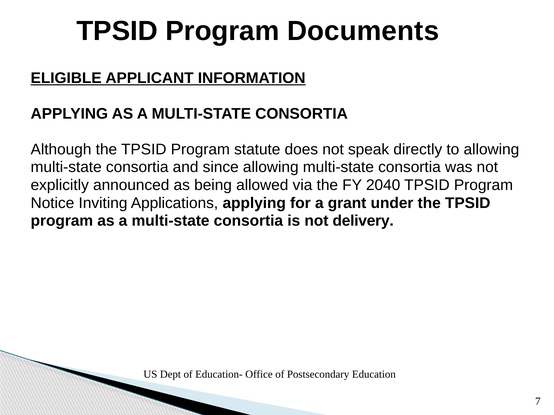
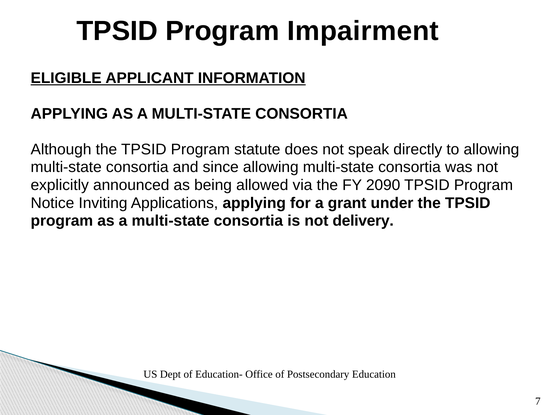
Documents: Documents -> Impairment (363, 31)
2040: 2040 -> 2090 (383, 185)
